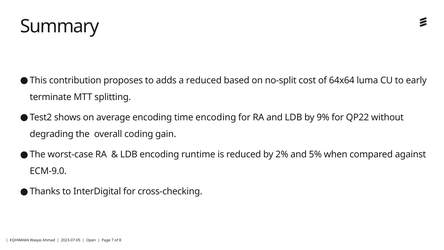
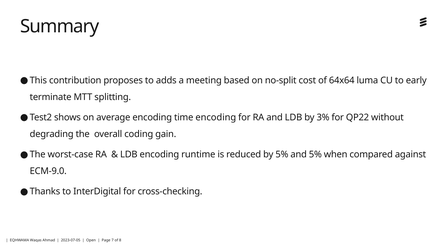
a reduced: reduced -> meeting (204, 80)
9%: 9% -> 3% (323, 117)
by 2%: 2% -> 5% (282, 154)
